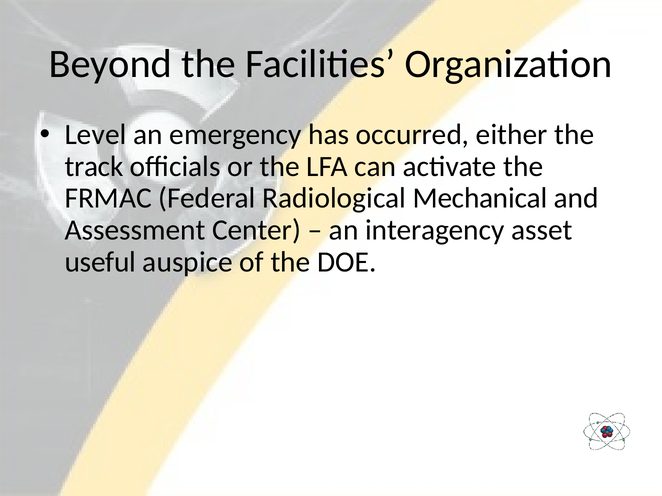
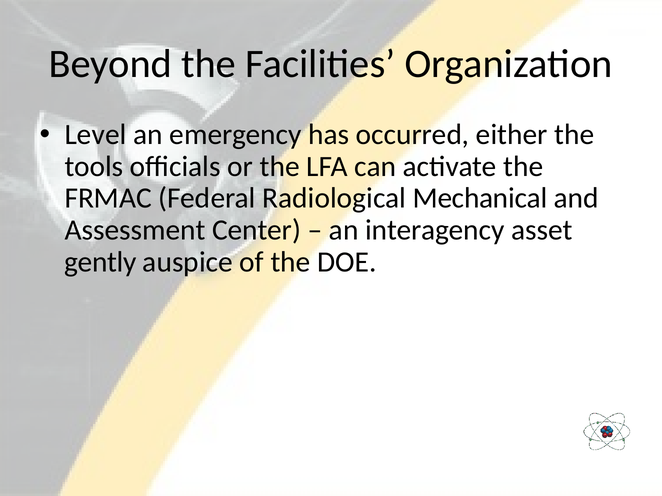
track: track -> tools (94, 167)
useful: useful -> gently (100, 262)
